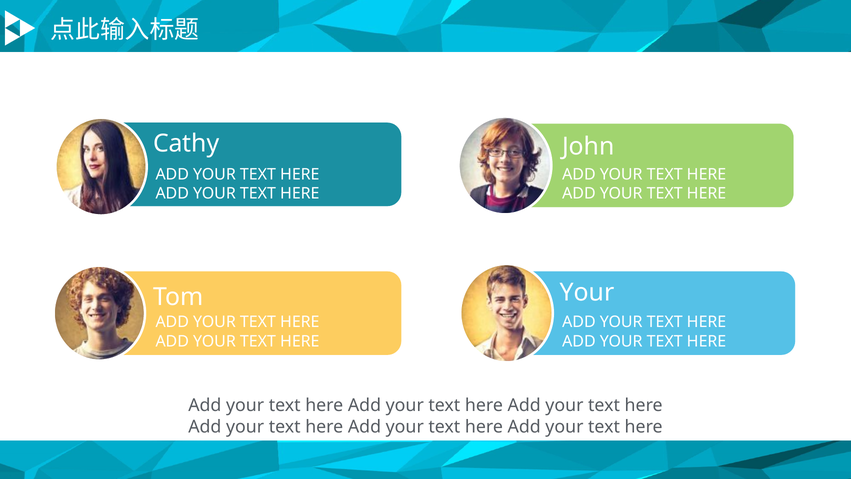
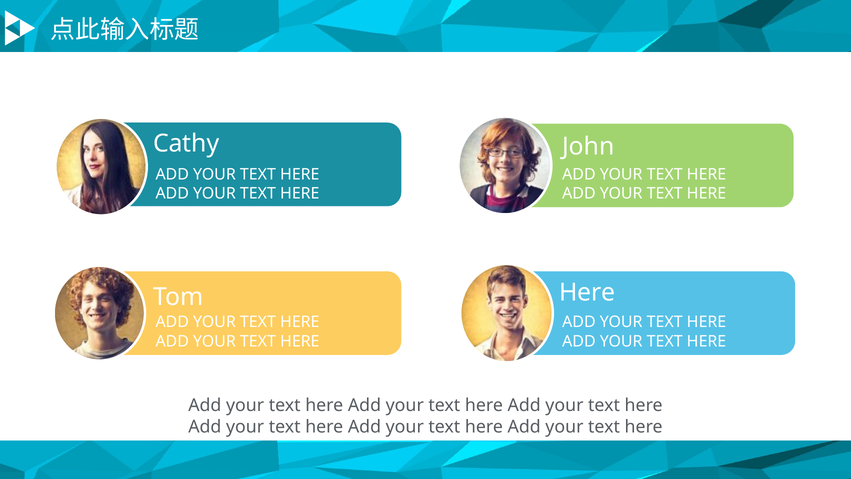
Your: Your -> Here (587, 292)
